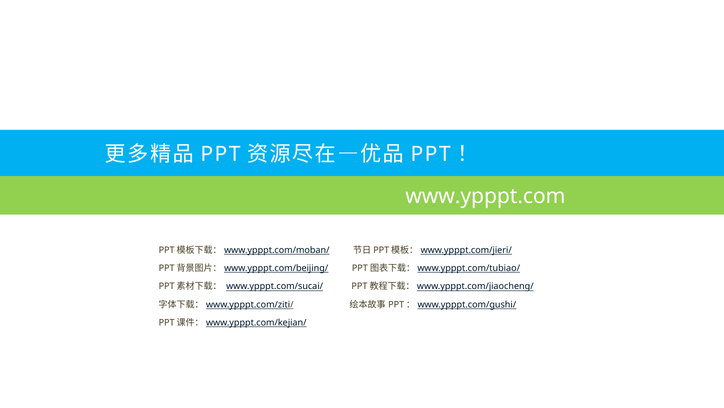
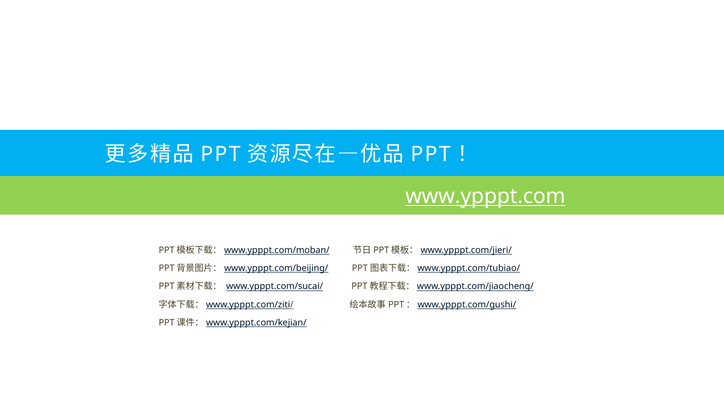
www.ypppt.com underline: none -> present (485, 196)
